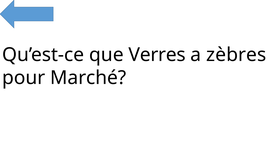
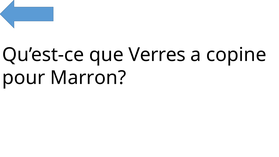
zèbres: zèbres -> copine (236, 55)
Marché: Marché -> Marron (88, 78)
